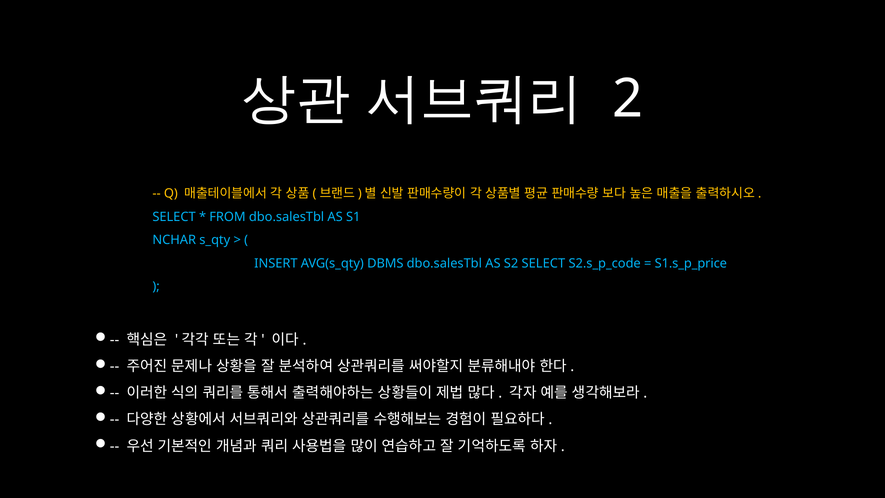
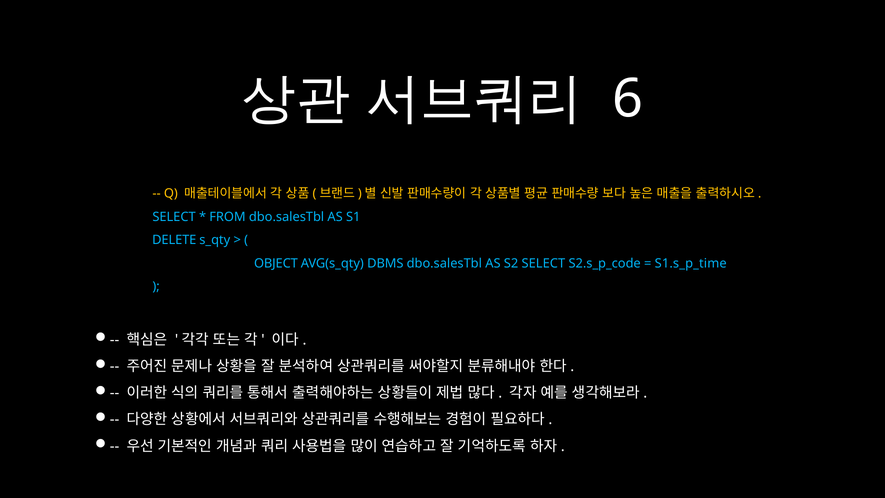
2: 2 -> 6 (628, 99)
NCHAR: NCHAR -> DELETE (174, 240)
INSERT: INSERT -> OBJECT (276, 263)
S1.s_p_price: S1.s_p_price -> S1.s_p_time (691, 263)
